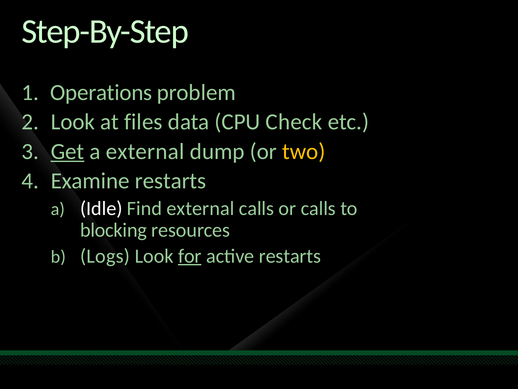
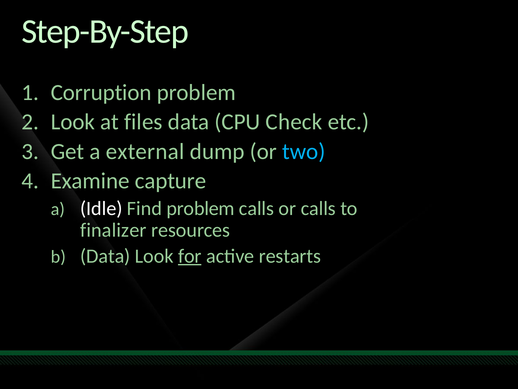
Operations: Operations -> Corruption (101, 92)
Get underline: present -> none (68, 151)
two colour: yellow -> light blue (304, 151)
Examine restarts: restarts -> capture (171, 181)
Find external: external -> problem (201, 208)
blocking: blocking -> finalizer (113, 230)
Logs: Logs -> Data (105, 256)
